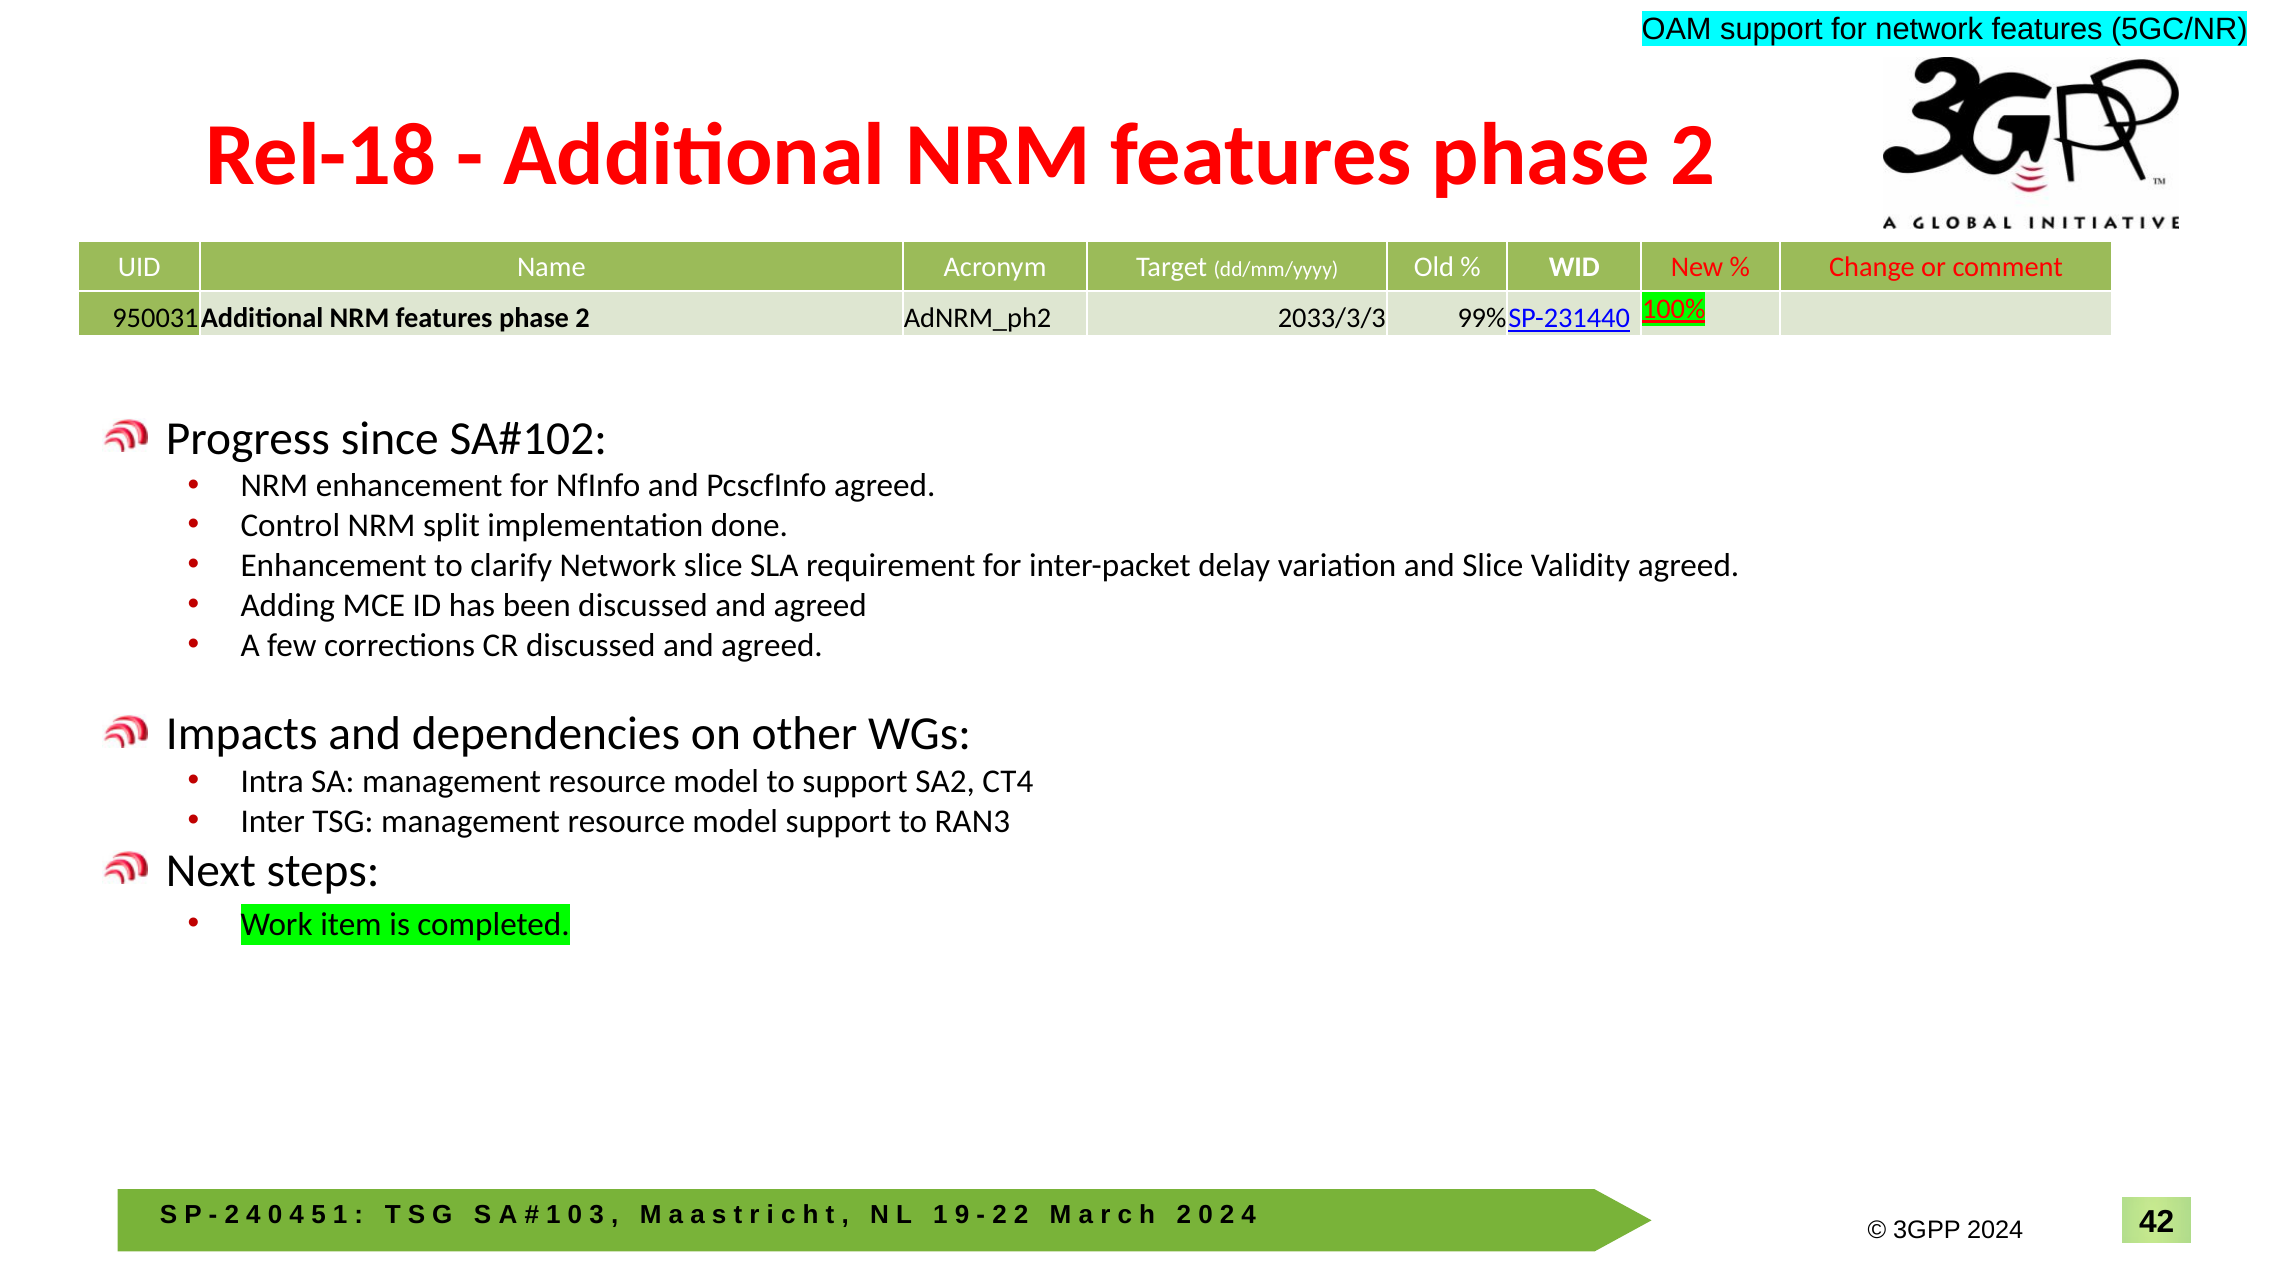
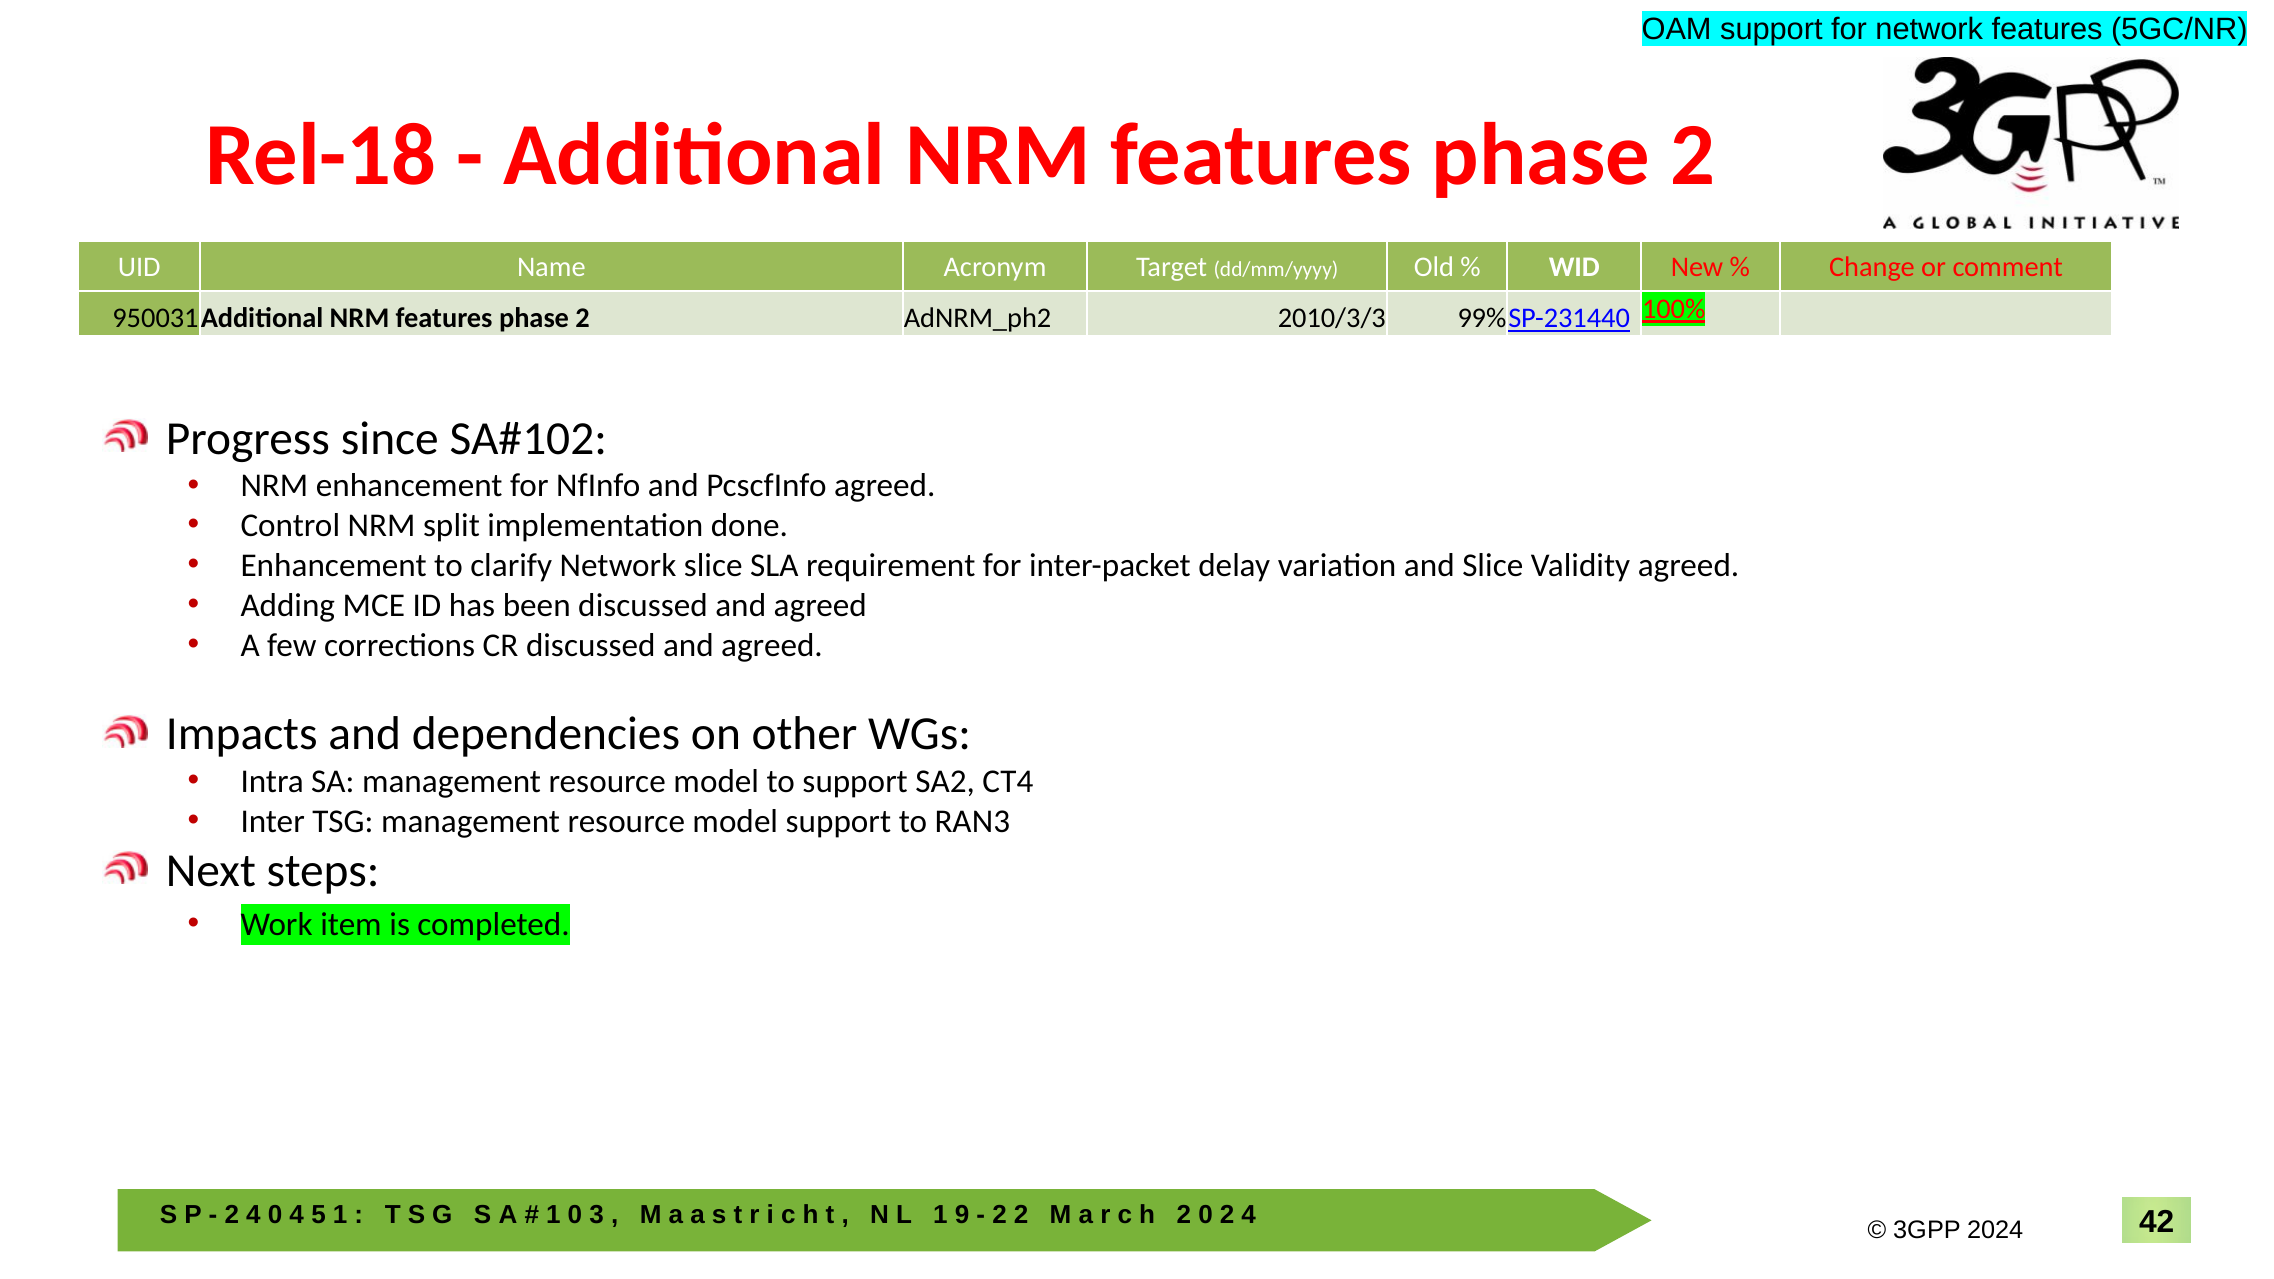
2033/3/3: 2033/3/3 -> 2010/3/3 (1332, 319)
